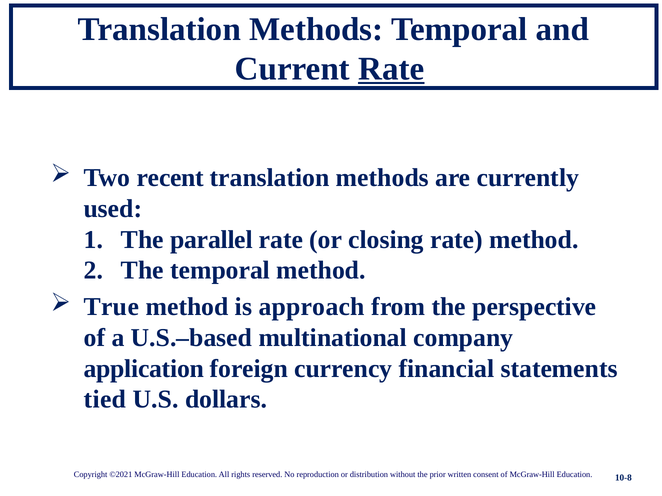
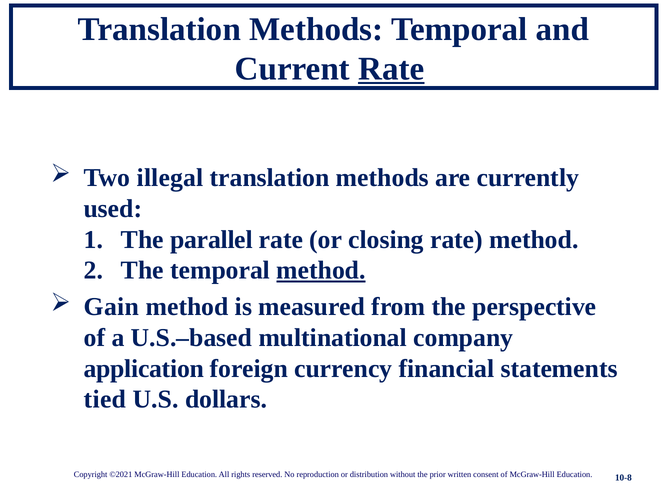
recent: recent -> illegal (170, 178)
method underline: none -> present (321, 271)
True: True -> Gain (111, 307)
approach: approach -> measured (312, 307)
